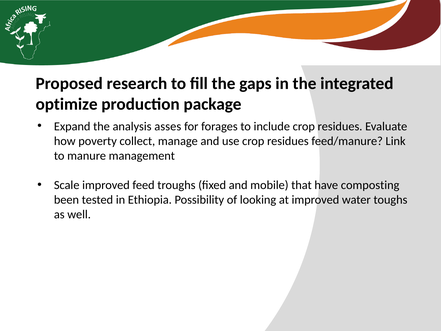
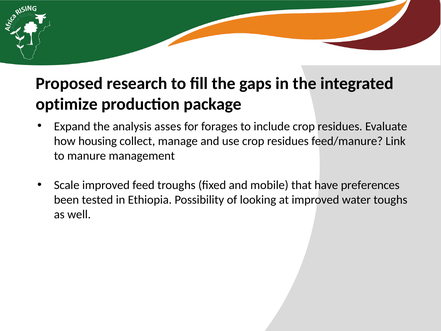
poverty: poverty -> housing (98, 141)
composting: composting -> preferences (370, 185)
